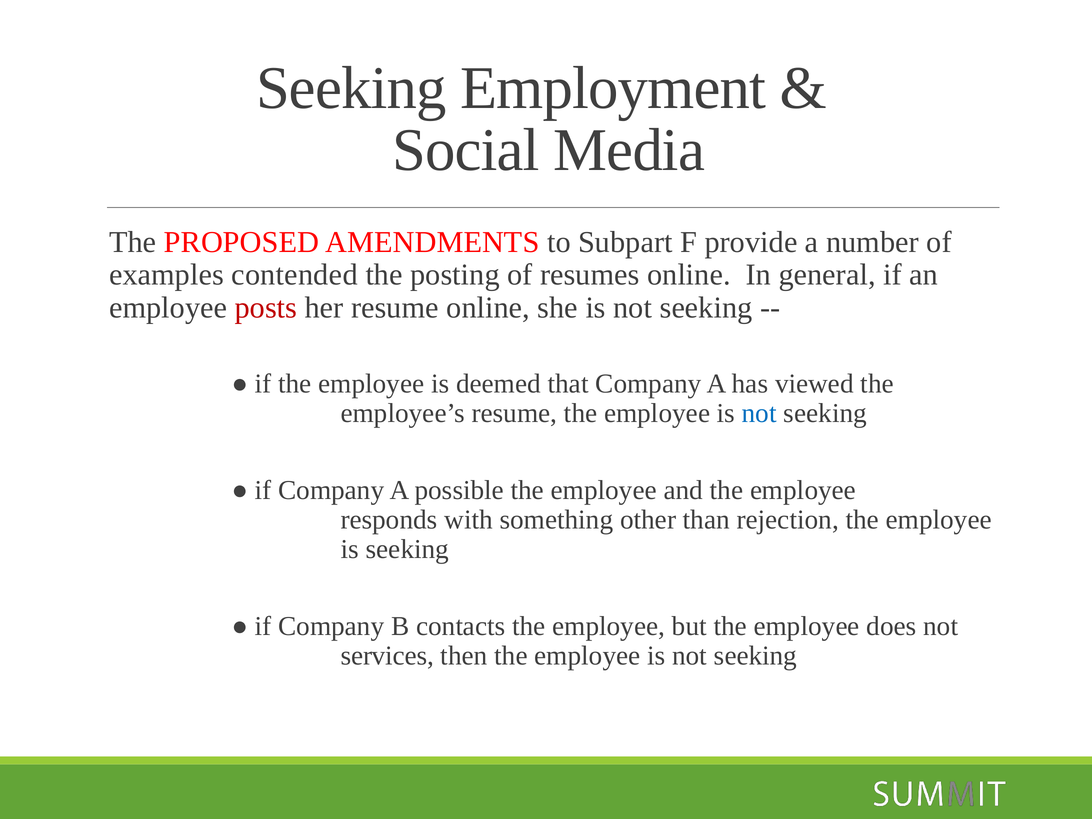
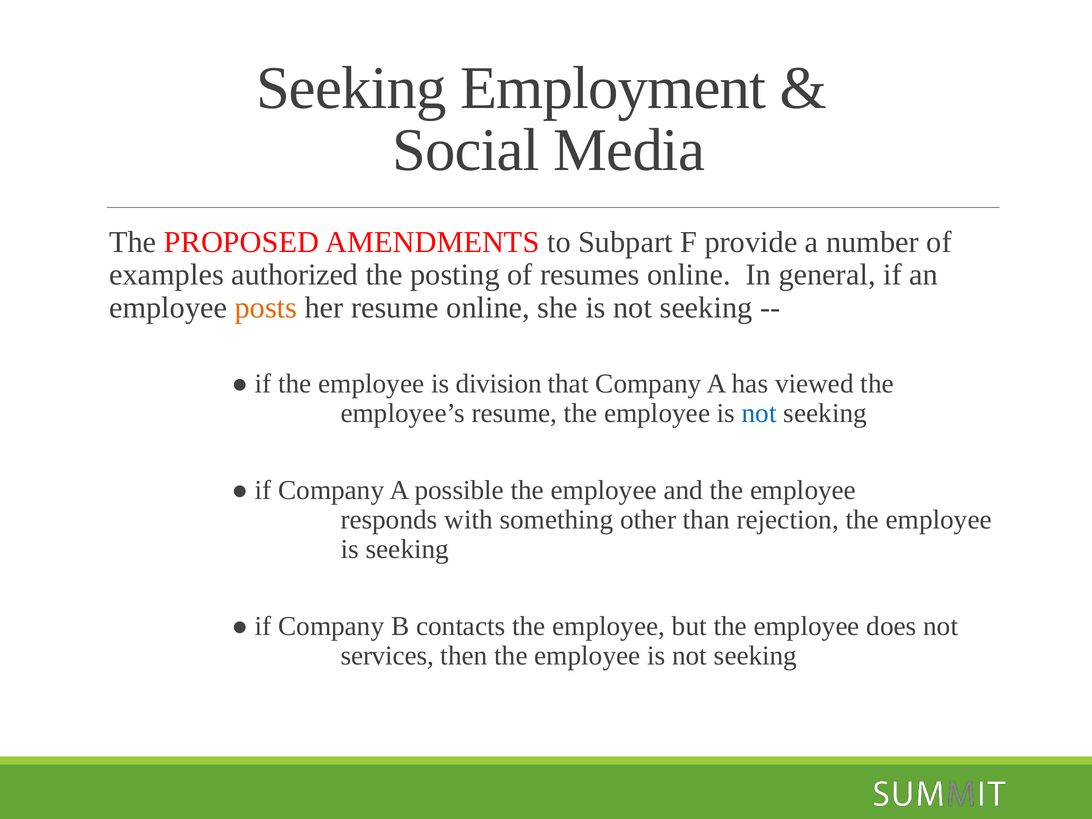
contended: contended -> authorized (295, 275)
posts colour: red -> orange (266, 308)
deemed: deemed -> division (499, 384)
